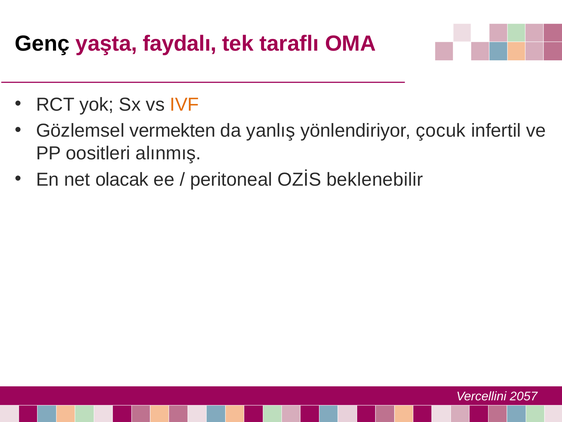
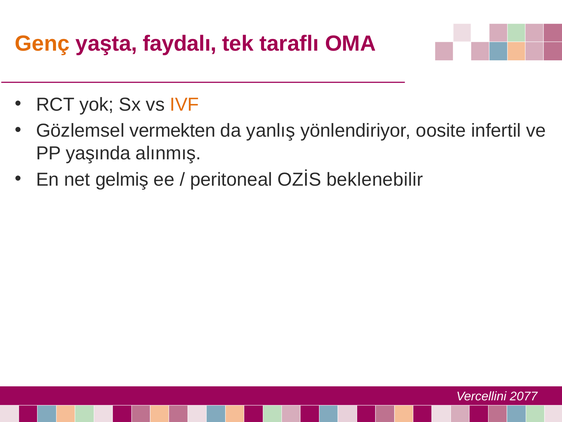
Genç colour: black -> orange (42, 44)
çocuk: çocuk -> oosite (441, 131)
oositleri: oositleri -> yaşında (98, 153)
olacak: olacak -> gelmiş (122, 179)
2057: 2057 -> 2077 (524, 396)
